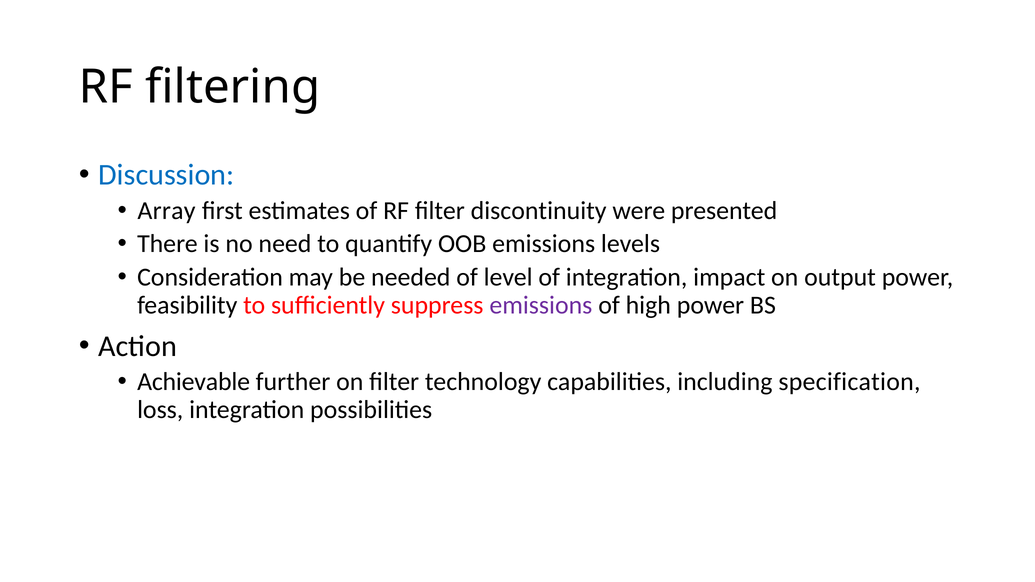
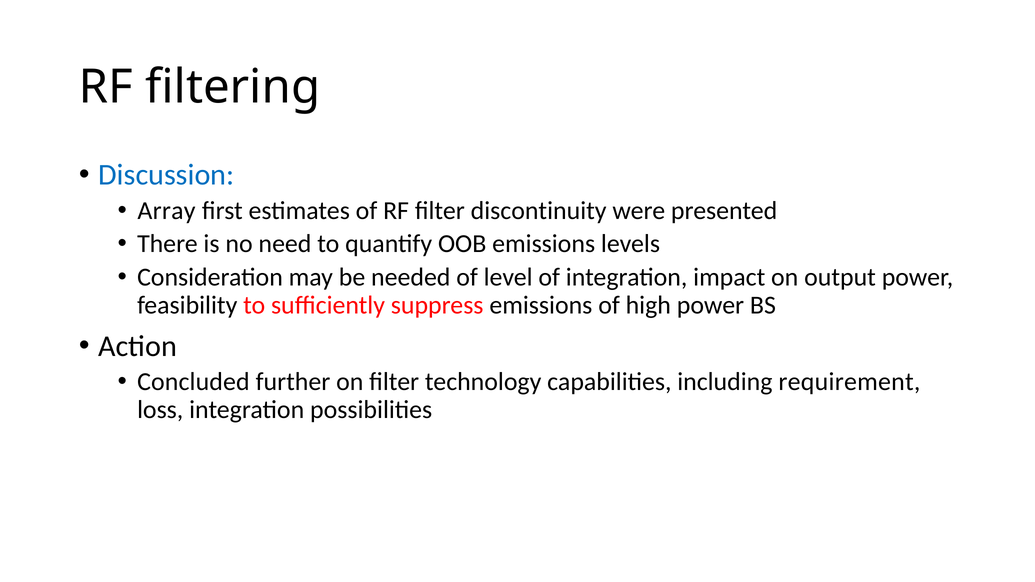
emissions colour: purple -> black (541, 305)
Achievable: Achievable -> Concluded (193, 382)
specification: specification -> requirement (849, 382)
